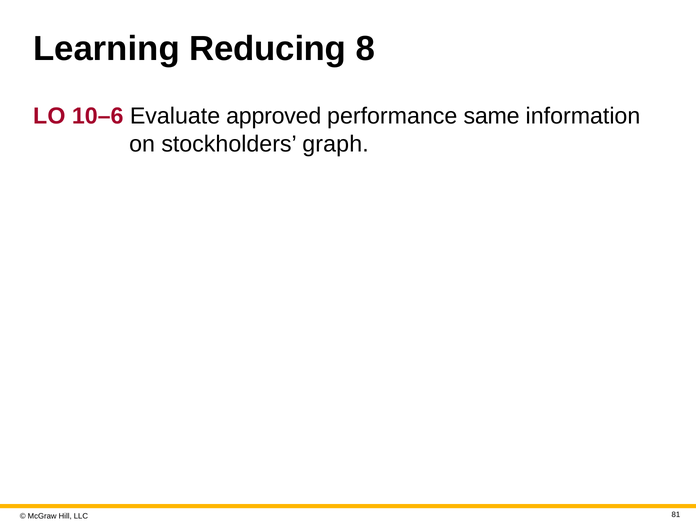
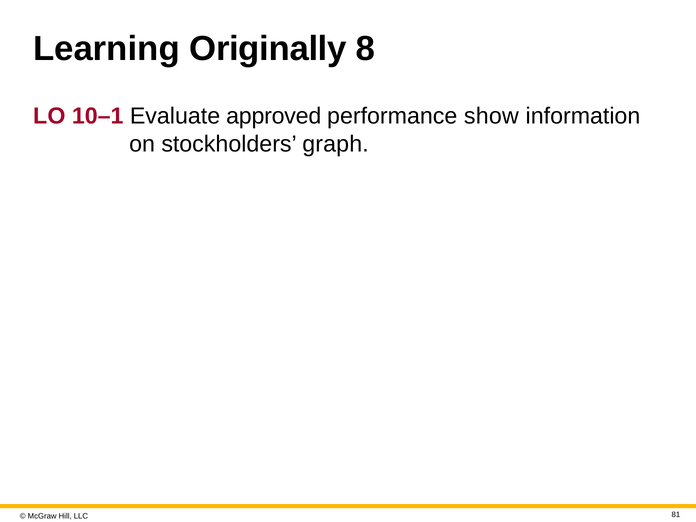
Reducing: Reducing -> Originally (268, 49)
10–6: 10–6 -> 10–1 (98, 116)
same: same -> show (491, 116)
